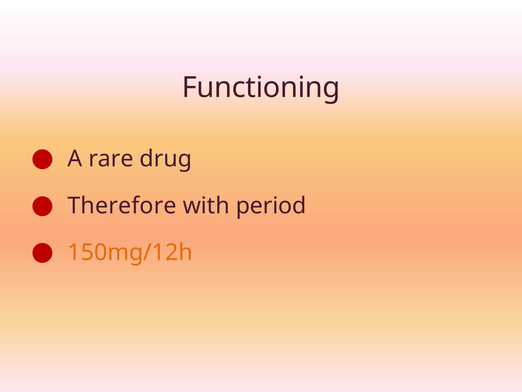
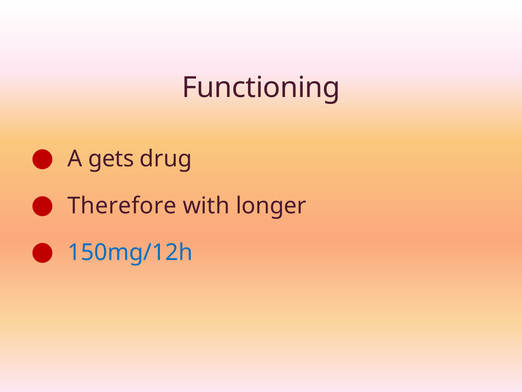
rare: rare -> gets (111, 159)
period: period -> longer (271, 205)
150mg/12h colour: orange -> blue (130, 252)
